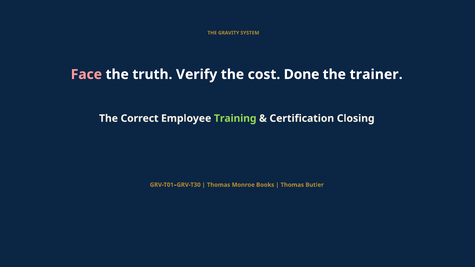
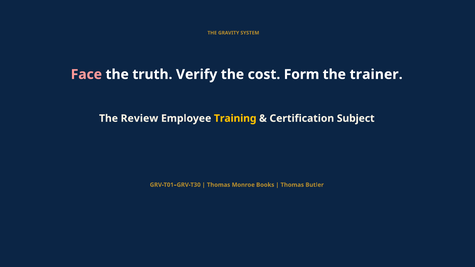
Done: Done -> Form (302, 74)
Correct: Correct -> Review (139, 118)
Training colour: light green -> yellow (235, 118)
Closing: Closing -> Subject (356, 118)
